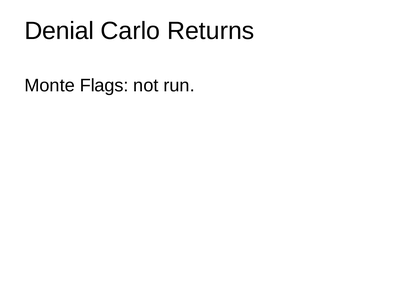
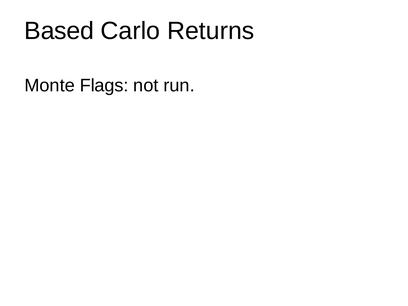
Denial: Denial -> Based (59, 31)
